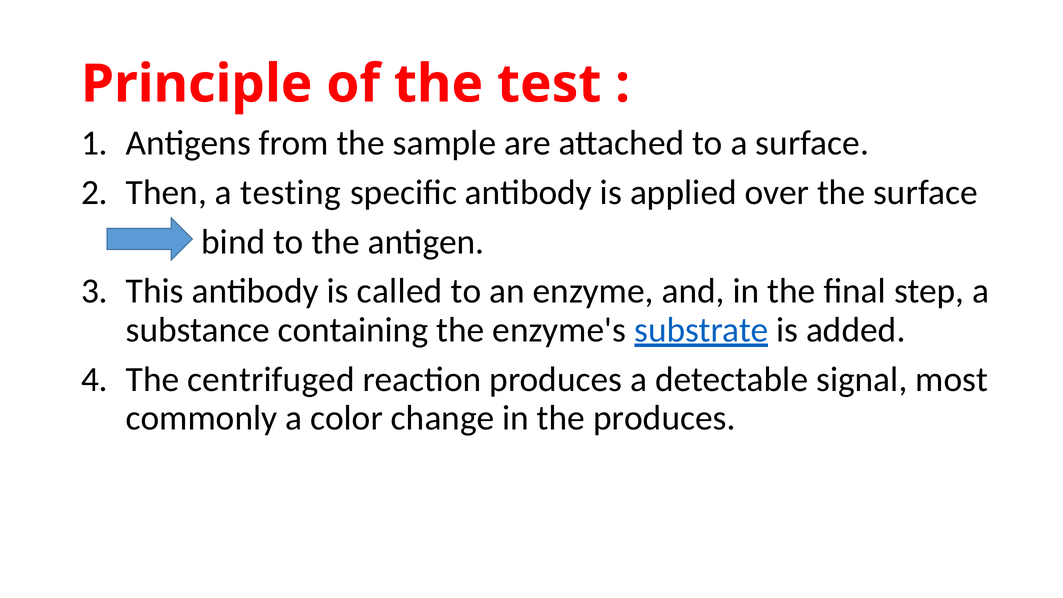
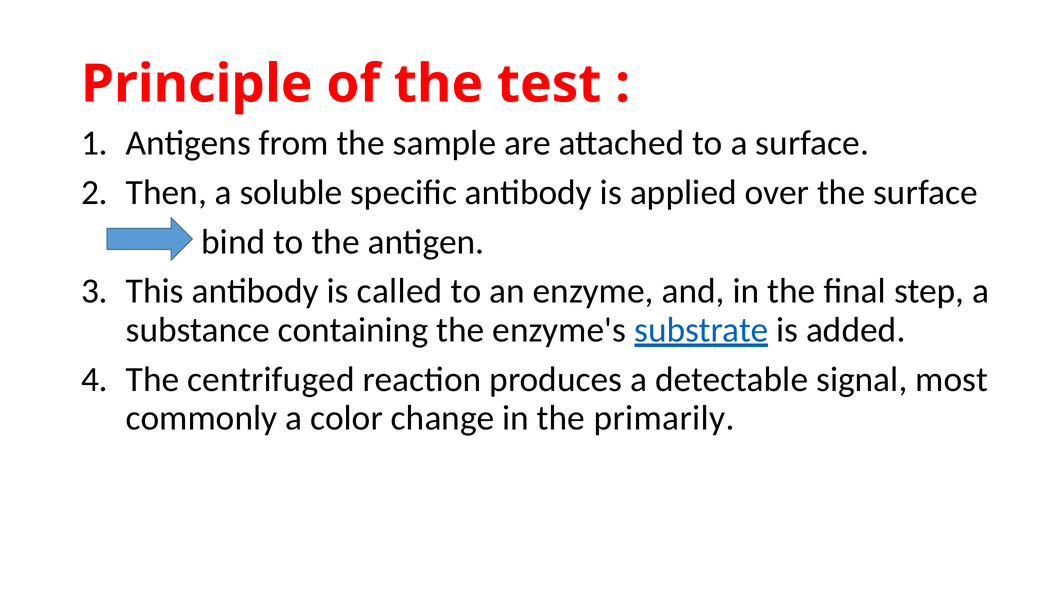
testing: testing -> soluble (291, 192)
the produces: produces -> primarily (664, 418)
